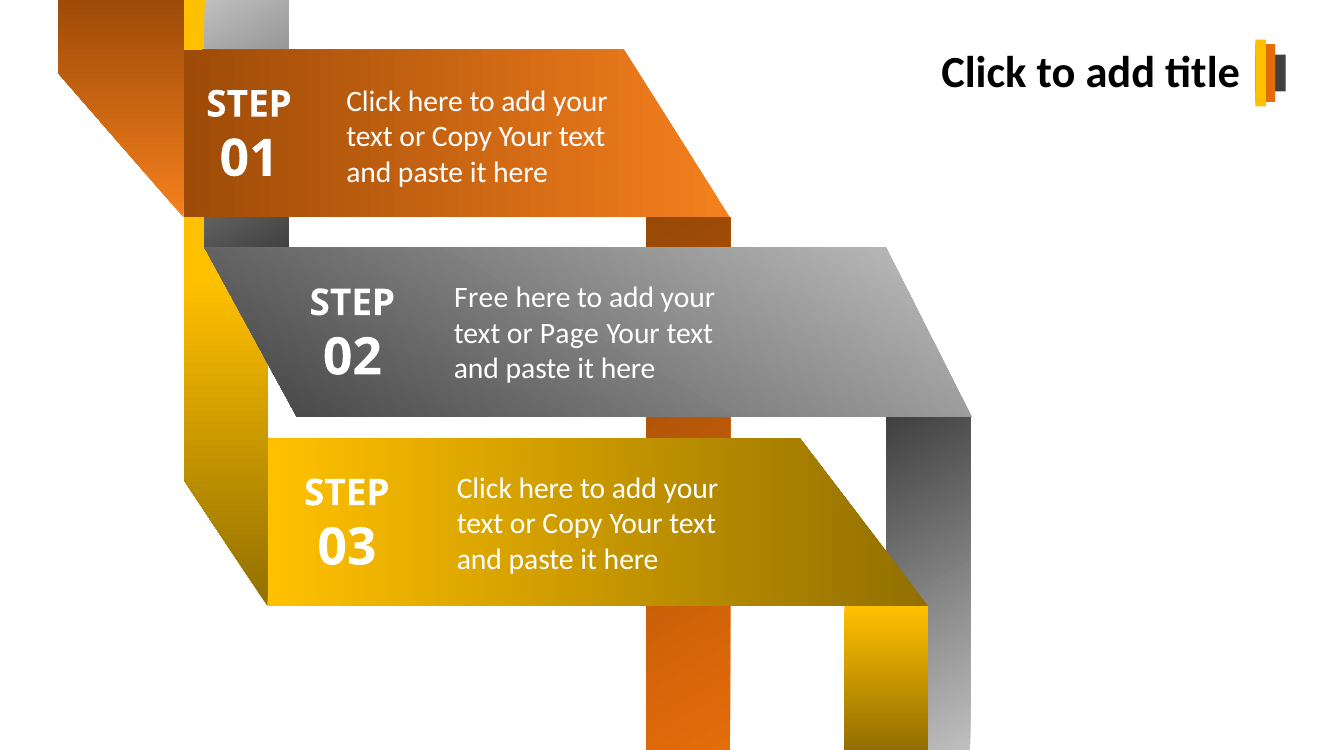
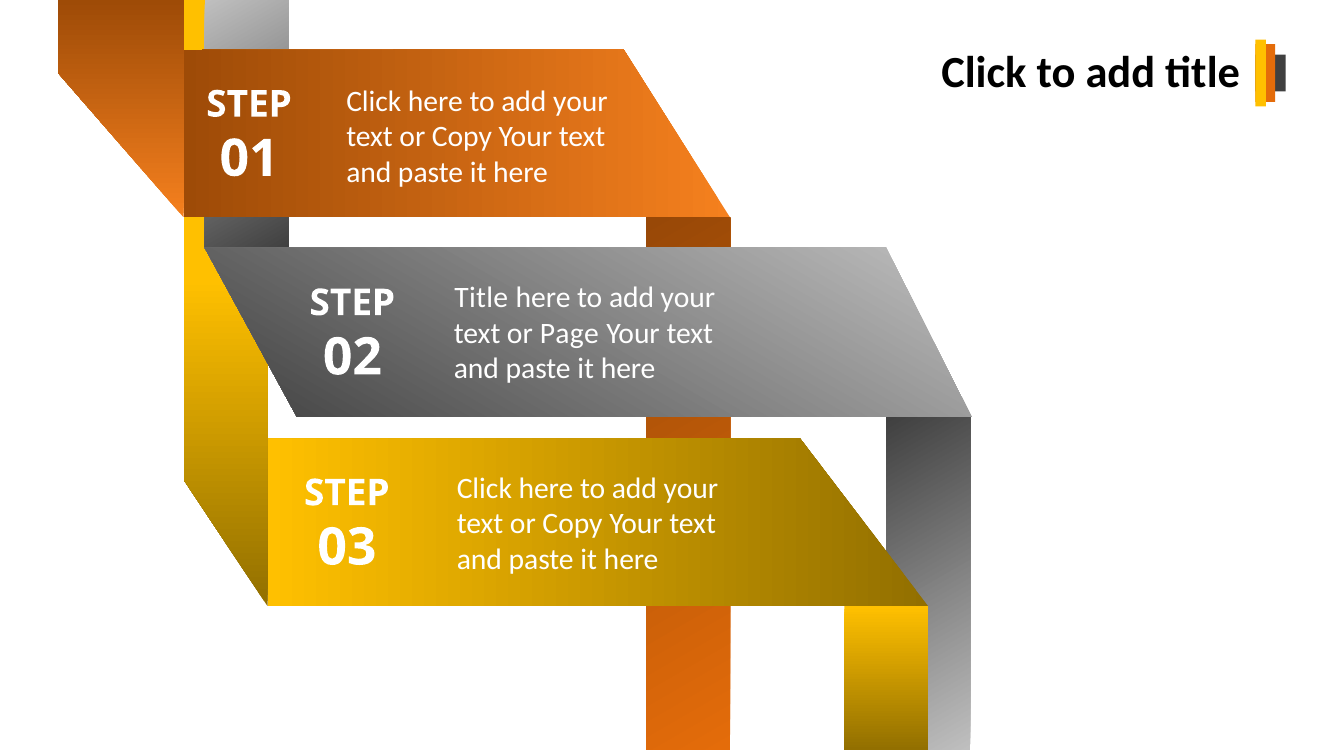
Free: Free -> Title (481, 298)
